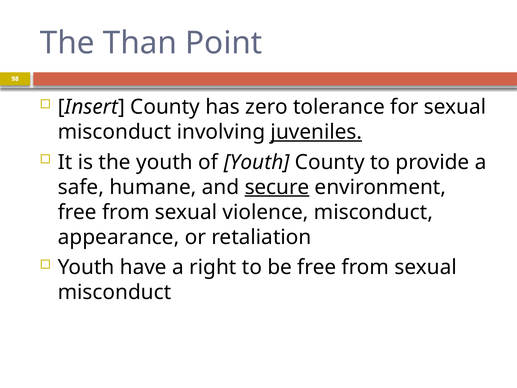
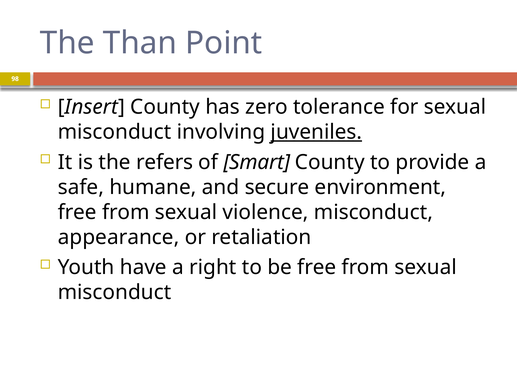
the youth: youth -> refers (165, 162)
of Youth: Youth -> Smart (257, 162)
secure underline: present -> none (277, 187)
